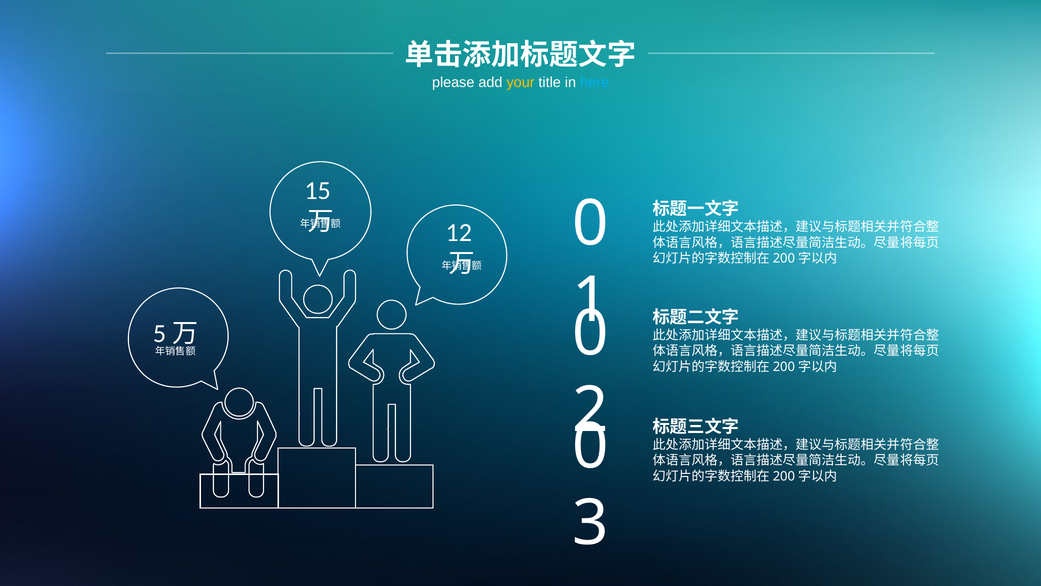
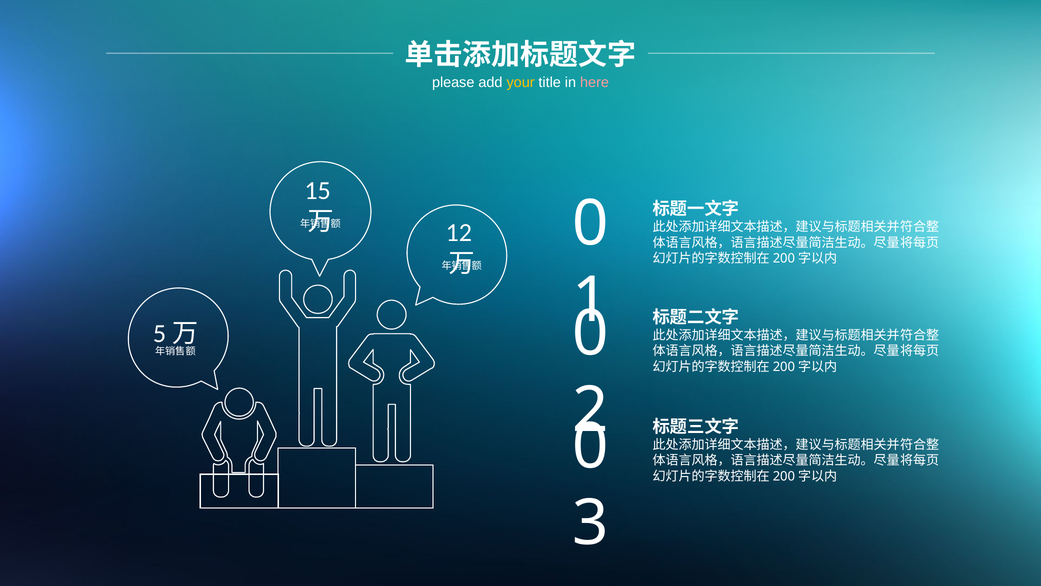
here colour: light blue -> pink (595, 83)
